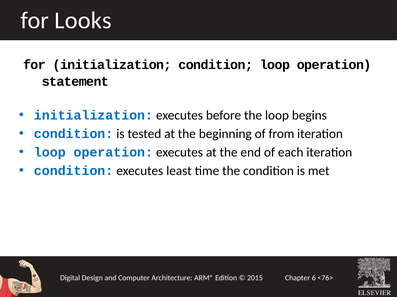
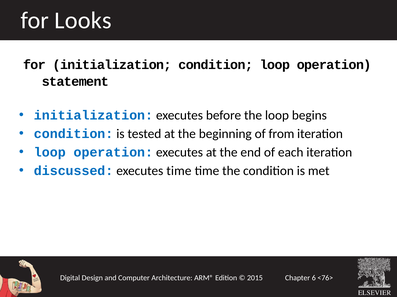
condition: condition -> discussed (74, 171)
executes least: least -> time (179, 171)
